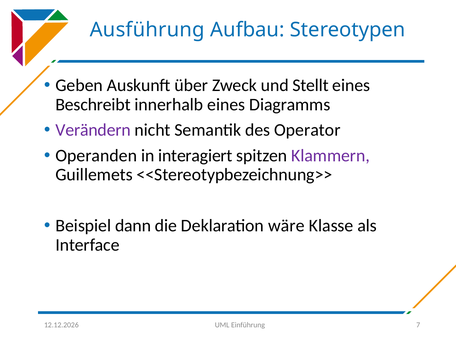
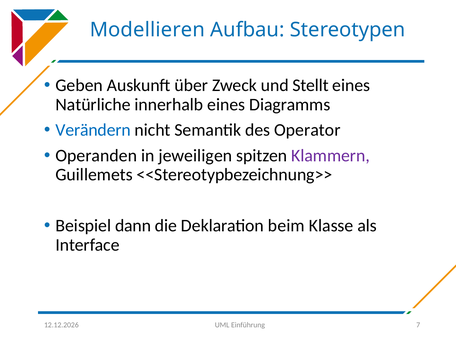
Ausführung: Ausführung -> Modellieren (147, 30)
Beschreibt: Beschreibt -> Natürliche (93, 105)
Verändern colour: purple -> blue (93, 130)
interagiert: interagiert -> jeweiligen (195, 156)
wäre: wäre -> beim (286, 226)
